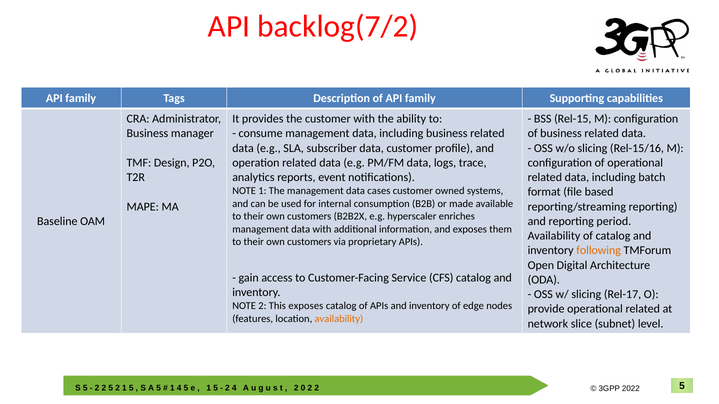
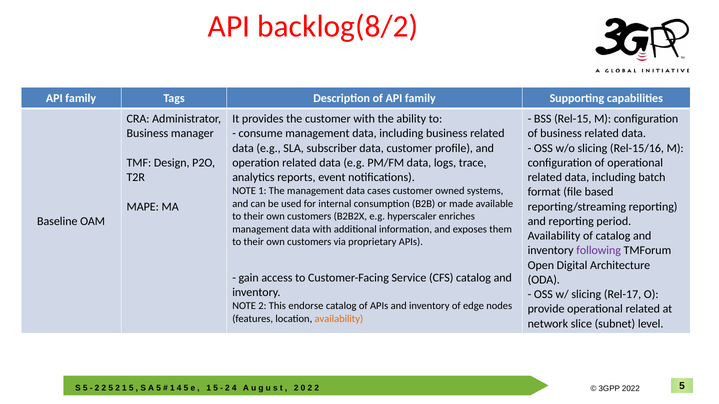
backlog(7/2: backlog(7/2 -> backlog(8/2 (338, 27)
following colour: orange -> purple (599, 251)
This exposes: exposes -> endorse (306, 306)
